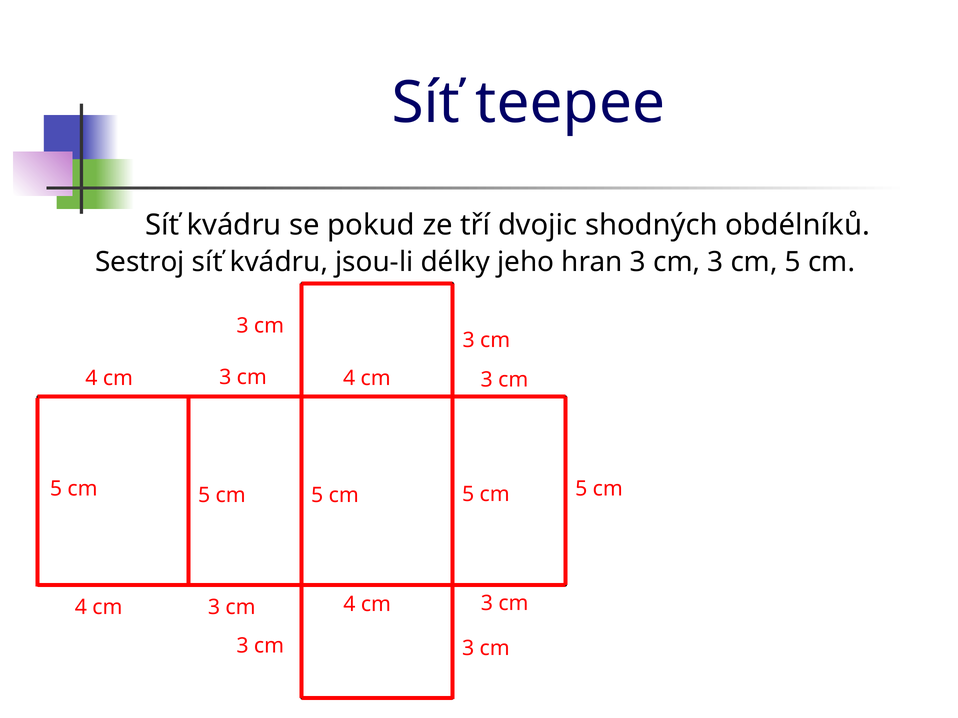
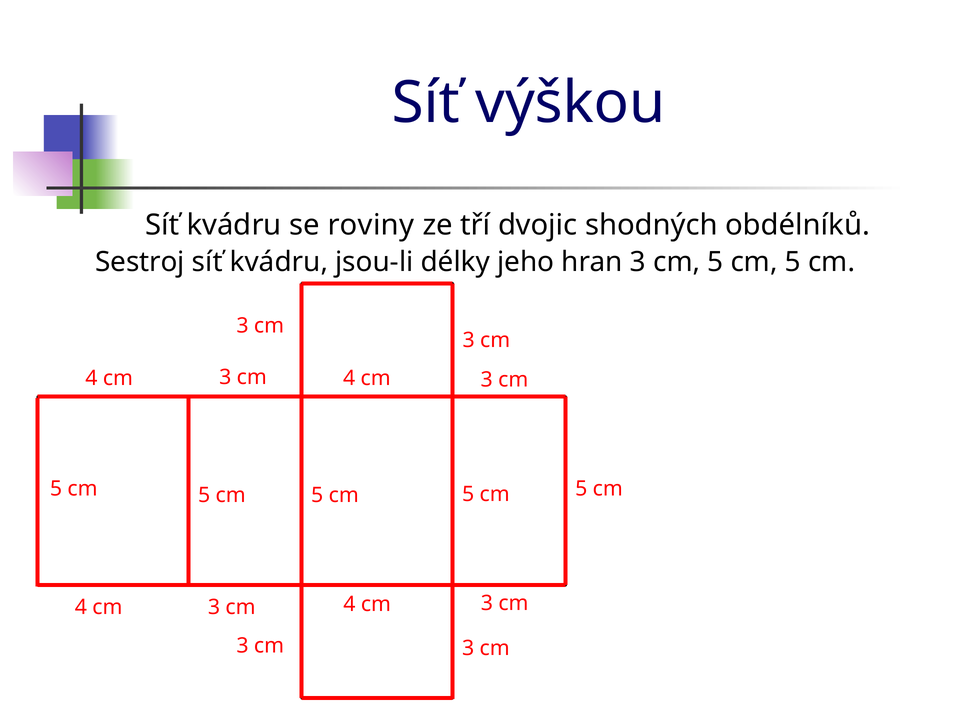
teepee: teepee -> výškou (570, 103)
pokud: pokud -> roviny (371, 225)
hran 3 cm 3: 3 -> 5 (715, 262)
